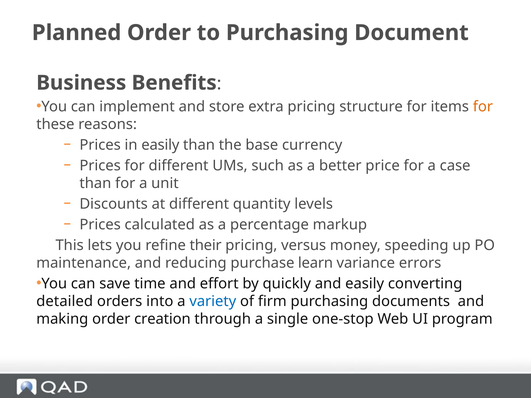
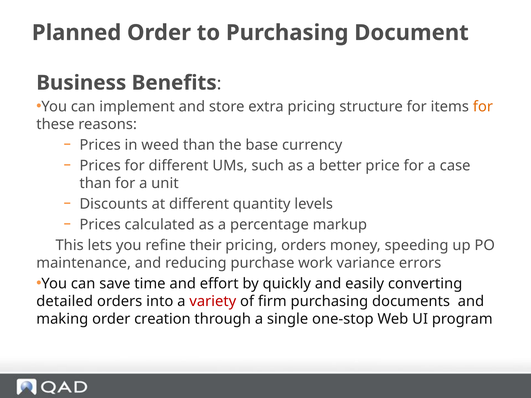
in easily: easily -> weed (160, 145)
pricing versus: versus -> orders (304, 245)
learn: learn -> work (315, 263)
variety colour: blue -> red (213, 301)
